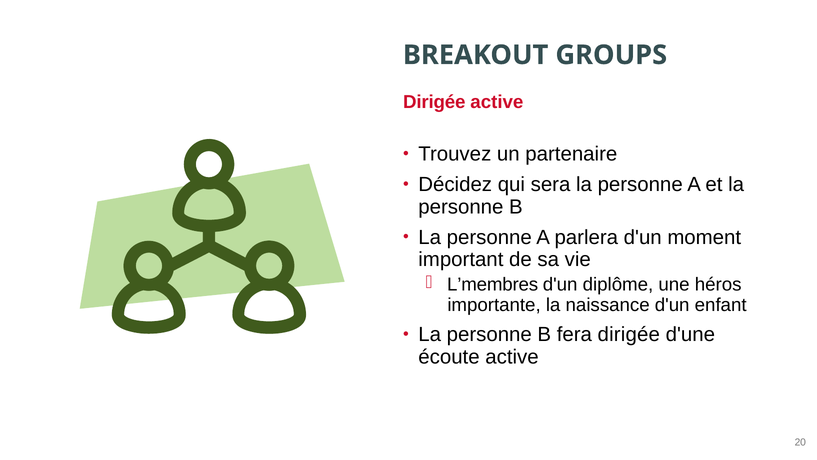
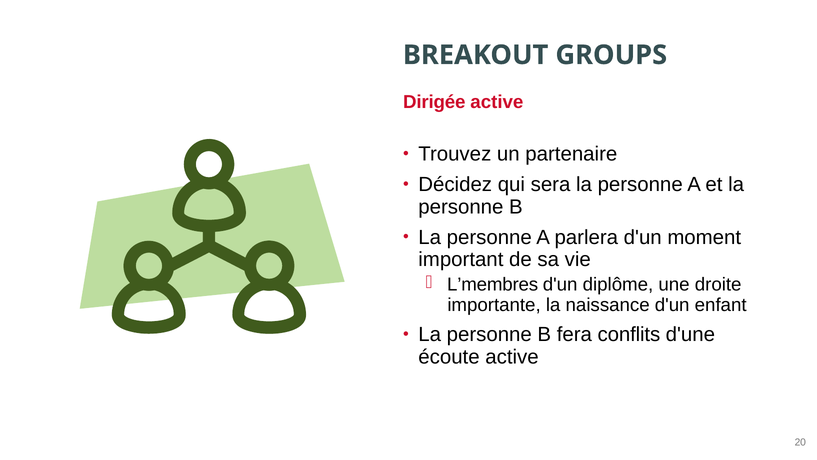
héros: héros -> droite (718, 285)
fera dirigée: dirigée -> conflits (629, 334)
